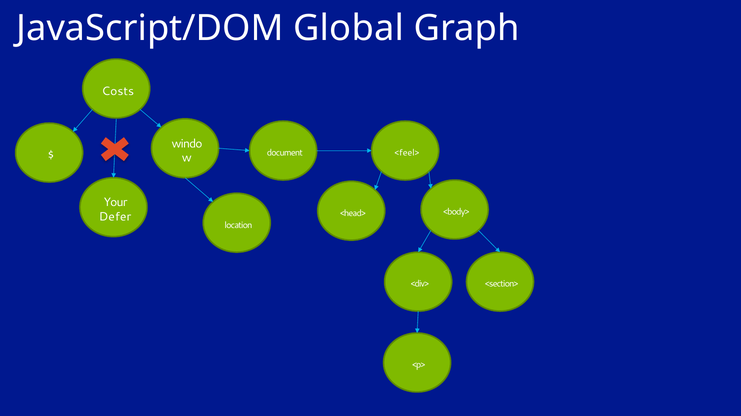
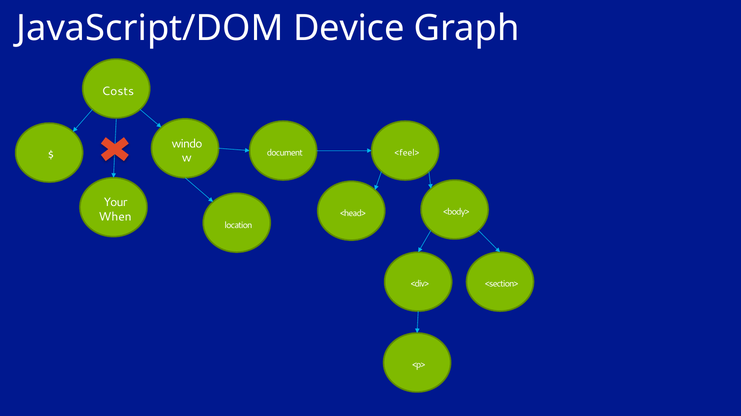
Global: Global -> Device (349, 28)
Defer: Defer -> When (115, 217)
